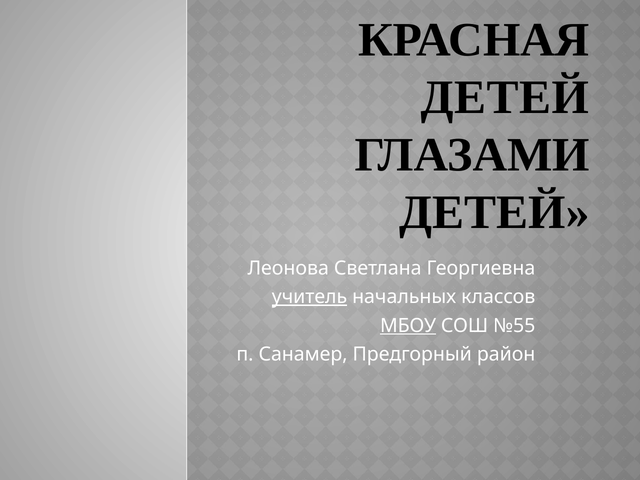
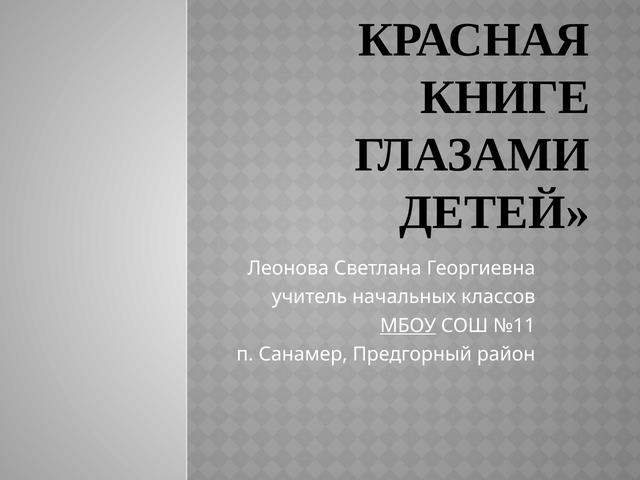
ДЕТЕЙ: ДЕТЕЙ -> КНИГЕ (505, 97)
учитель underline: present -> none (310, 297)
№55: №55 -> №11 (514, 326)
